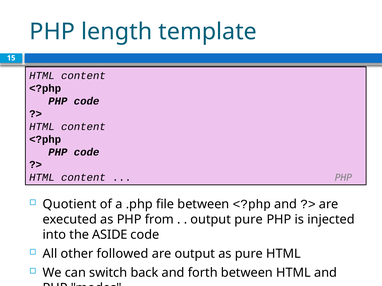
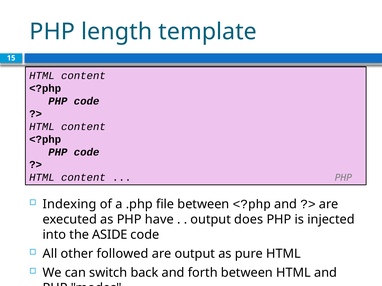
Quotient: Quotient -> Indexing (70, 205)
from: from -> have (159, 220)
output pure: pure -> does (249, 220)
